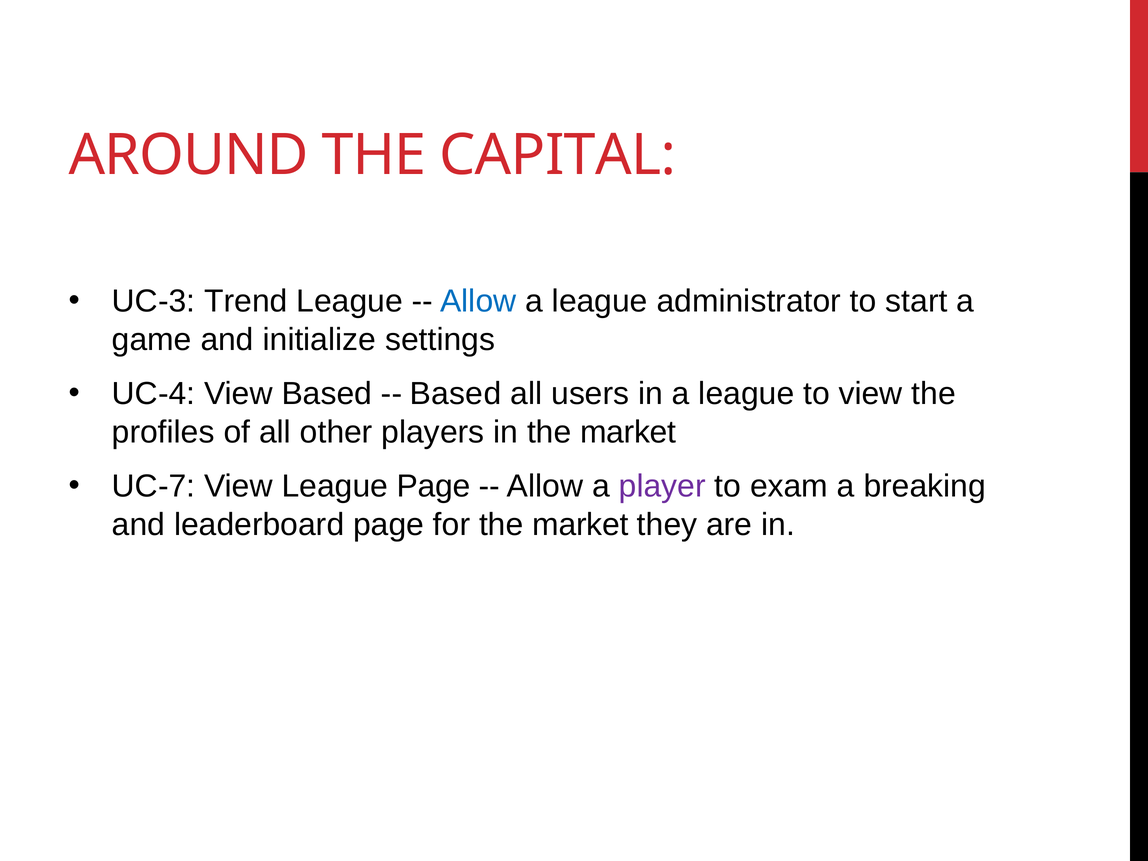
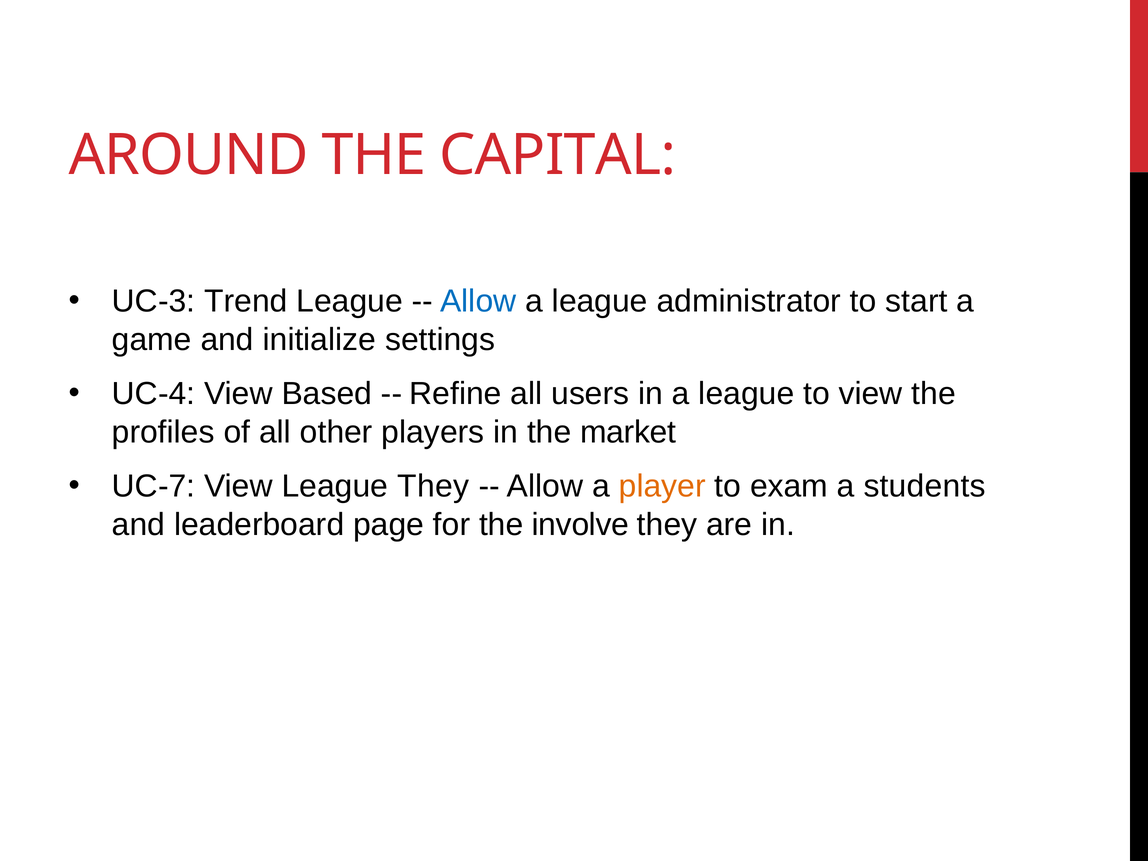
Based: Based -> Refine (456, 394)
League Page: Page -> They (433, 486)
player colour: purple -> orange (662, 486)
breaking: breaking -> students (925, 486)
for the market: market -> involve (580, 525)
